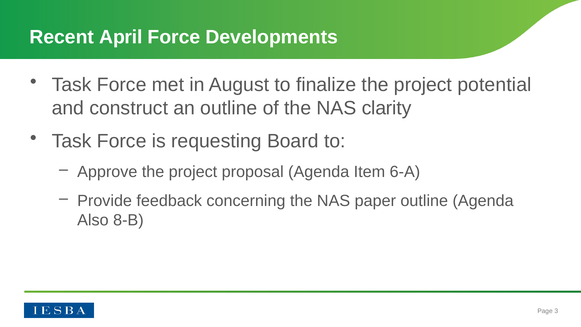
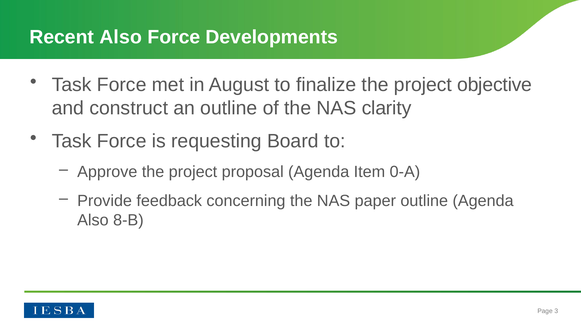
Recent April: April -> Also (121, 37)
potential: potential -> objective (495, 85)
6-A: 6-A -> 0-A (405, 172)
